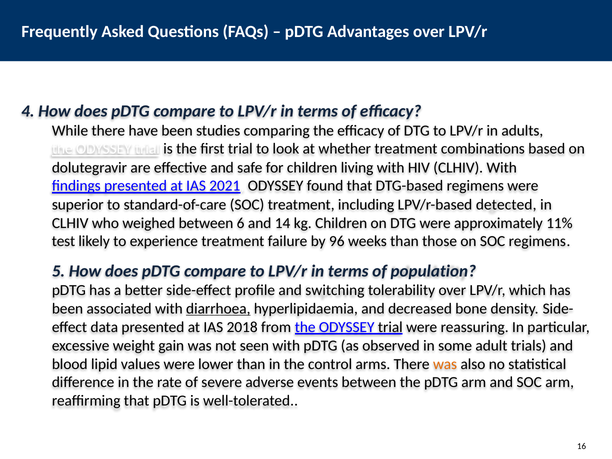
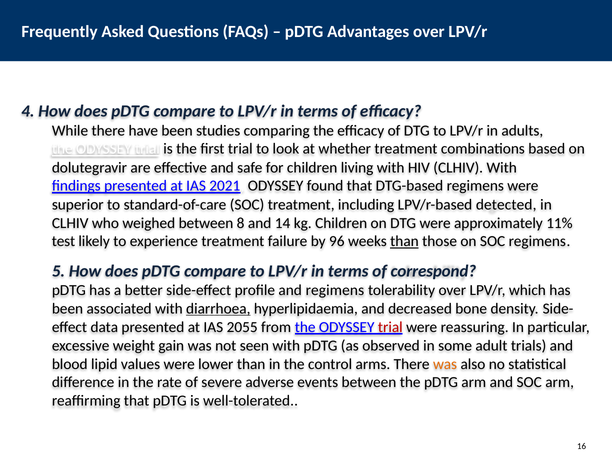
6: 6 -> 8 (241, 223)
than underline: none -> present (404, 241)
population: population -> correspond (433, 271)
and switching: switching -> regimens (335, 290)
2018: 2018 -> 2055 (242, 327)
trial colour: black -> red (390, 327)
